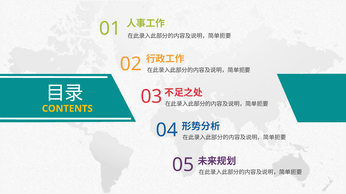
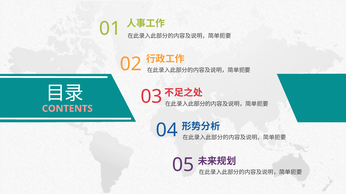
CONTENTS colour: yellow -> pink (67, 109)
